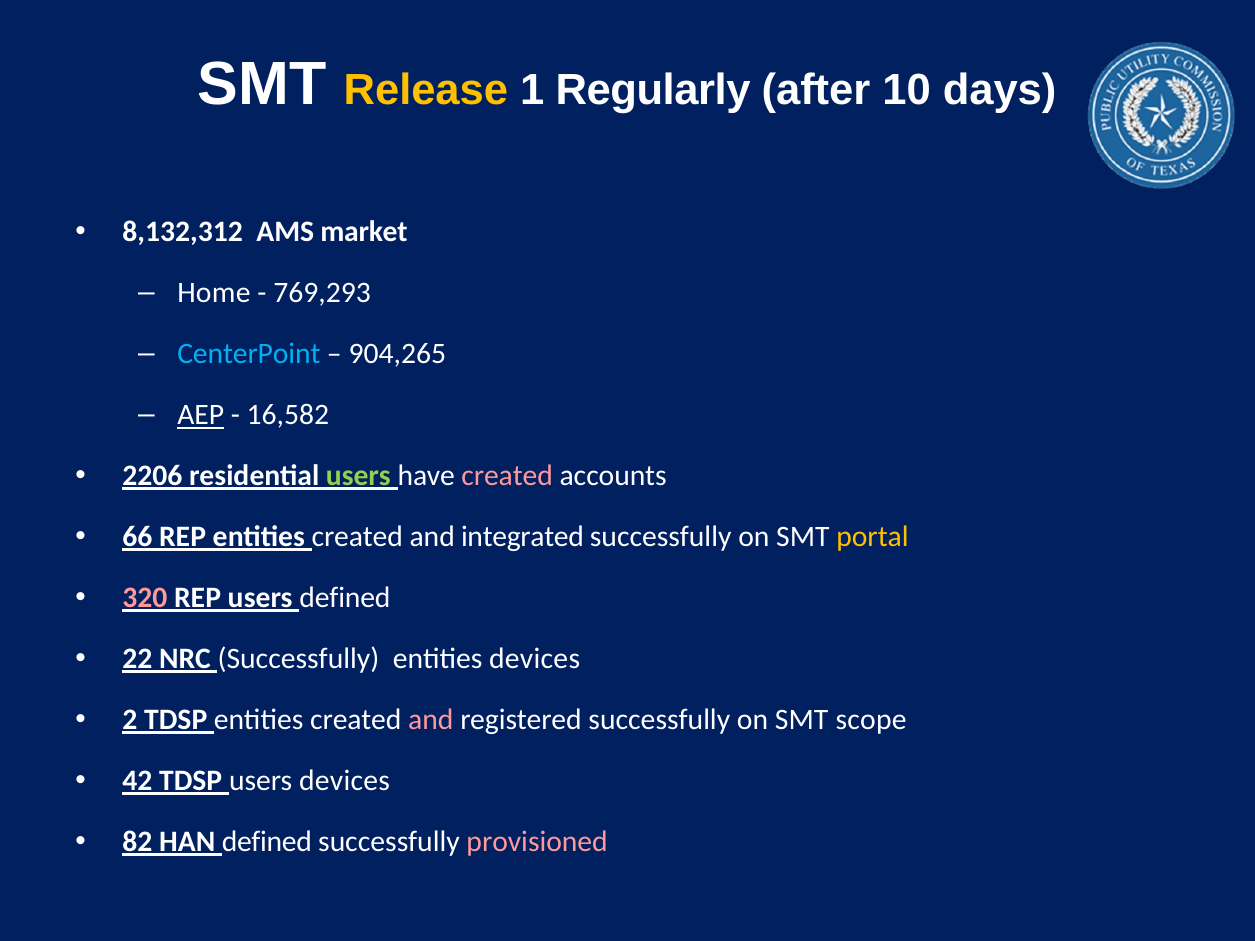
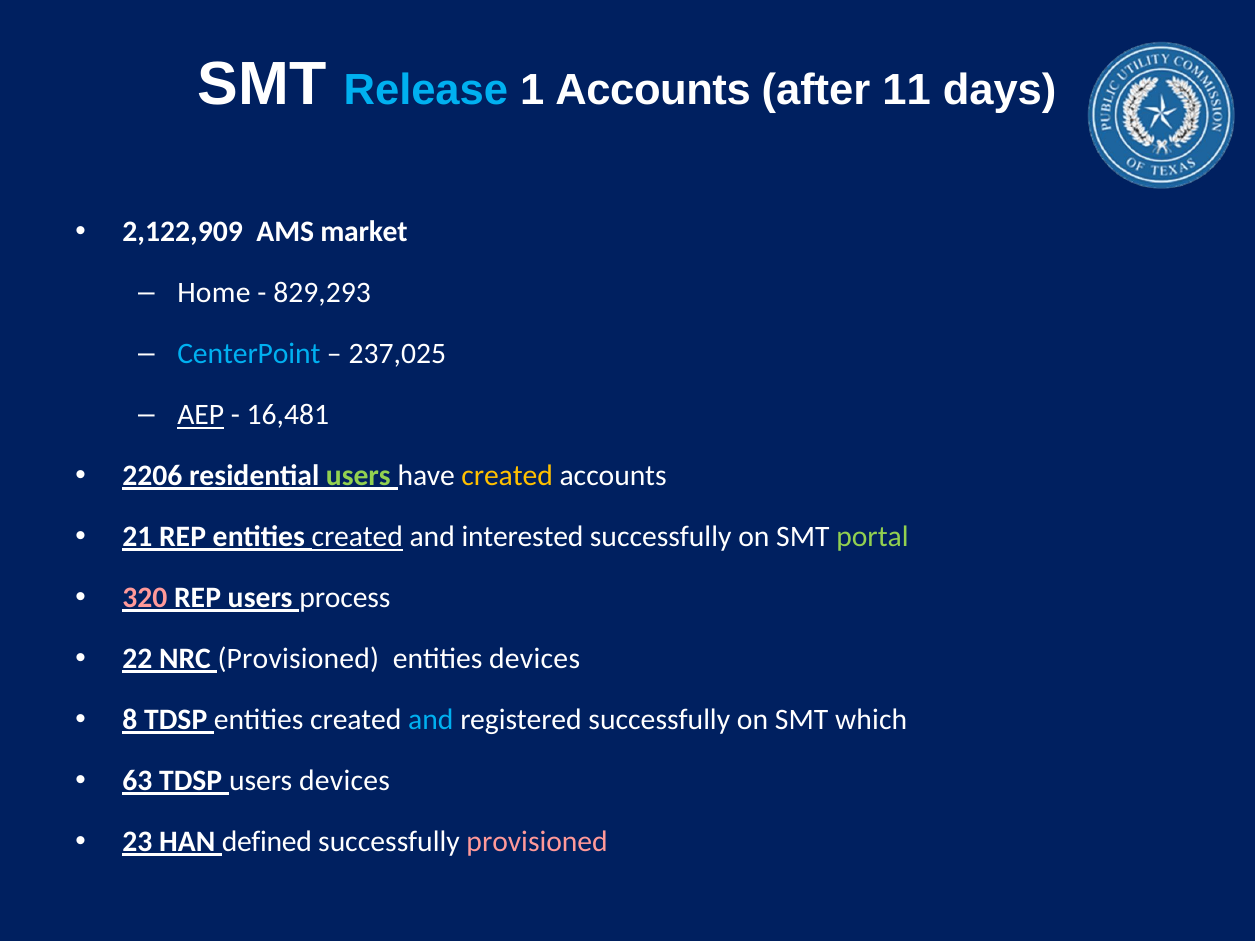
Release colour: yellow -> light blue (426, 91)
1 Regularly: Regularly -> Accounts (653, 91)
10: 10 -> 11 (907, 91)
8,132,312: 8,132,312 -> 2,122,909 (183, 232)
769,293: 769,293 -> 829,293 (322, 293)
904,265: 904,265 -> 237,025 (397, 354)
16,582: 16,582 -> 16,481 (288, 415)
created colour: pink -> yellow (507, 476)
66: 66 -> 21 (137, 537)
created underline: none -> present (357, 537)
integrated: integrated -> interested (522, 537)
portal colour: yellow -> light green (872, 537)
users defined: defined -> process (345, 598)
NRC Successfully: Successfully -> Provisioned (298, 659)
2: 2 -> 8 (130, 720)
and colour: pink -> light blue (431, 720)
scope: scope -> which (871, 720)
42: 42 -> 63 (137, 781)
82: 82 -> 23 (137, 842)
